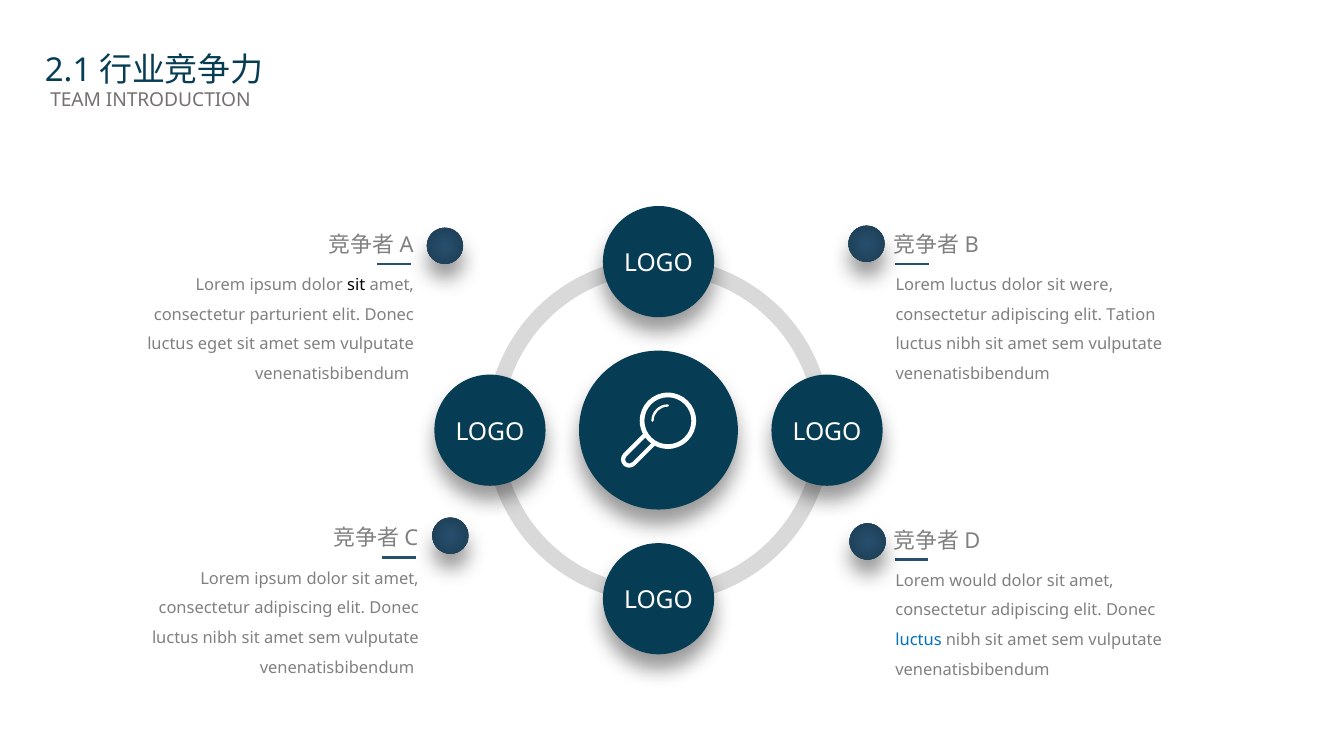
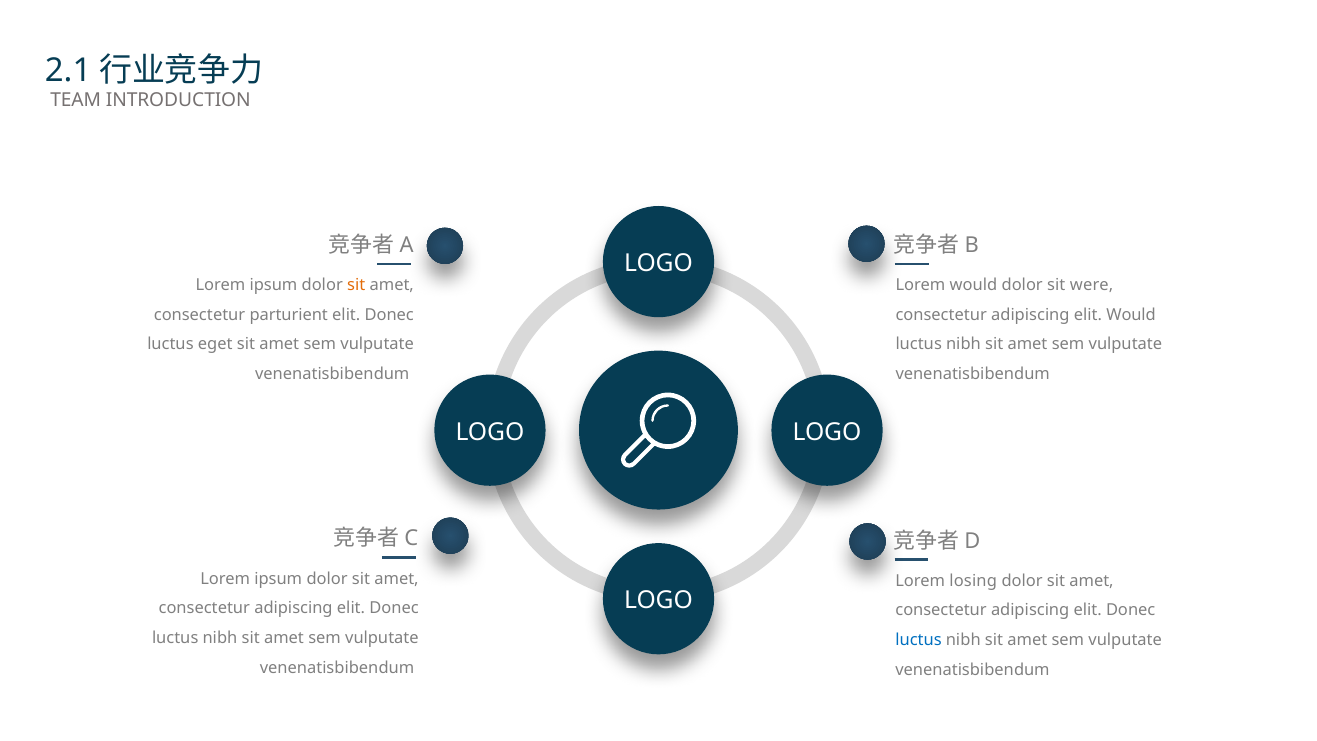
sit colour: black -> orange (356, 285)
luctus: luctus -> would (973, 285)
elit Tation: Tation -> Would (1131, 315)
would: would -> losing (973, 581)
